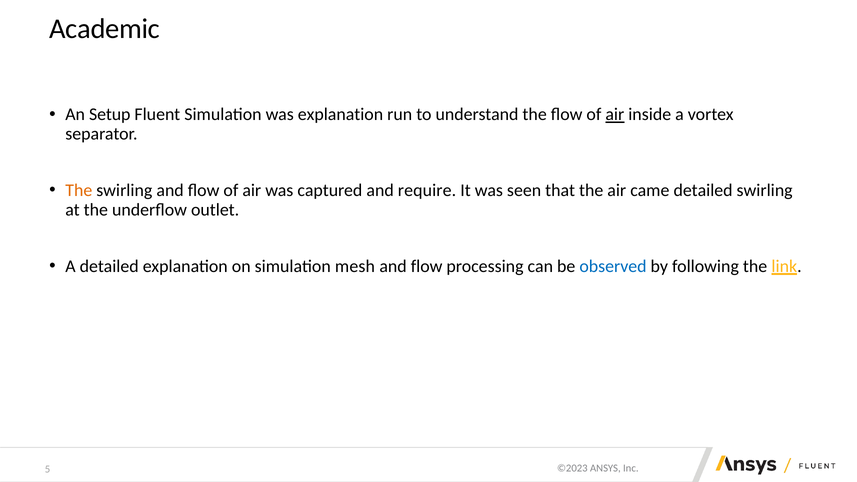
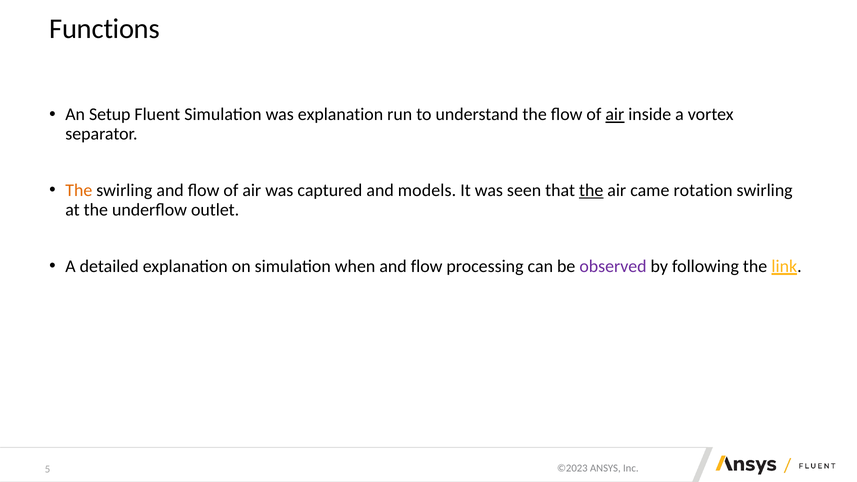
Academic: Academic -> Functions (105, 29)
require: require -> models (427, 190)
the underline: none -> present (591, 190)
came detailed: detailed -> rotation (703, 190)
mesh: mesh -> when (355, 266)
observed colour: blue -> purple (613, 266)
